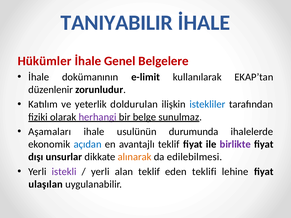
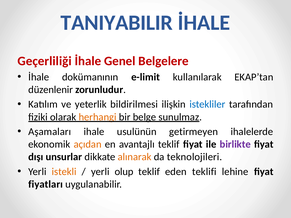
Hükümler: Hükümler -> Geçerliliği (45, 61)
doldurulan: doldurulan -> bildirilmesi (134, 104)
herhangi colour: purple -> orange (98, 117)
durumunda: durumunda -> getirmeyen (194, 132)
açıdan colour: blue -> orange (88, 144)
edilebilmesi: edilebilmesi -> teknolojileri (195, 157)
istekli colour: purple -> orange (64, 172)
alan: alan -> olup (124, 172)
ulaşılan: ulaşılan -> fiyatları (46, 184)
